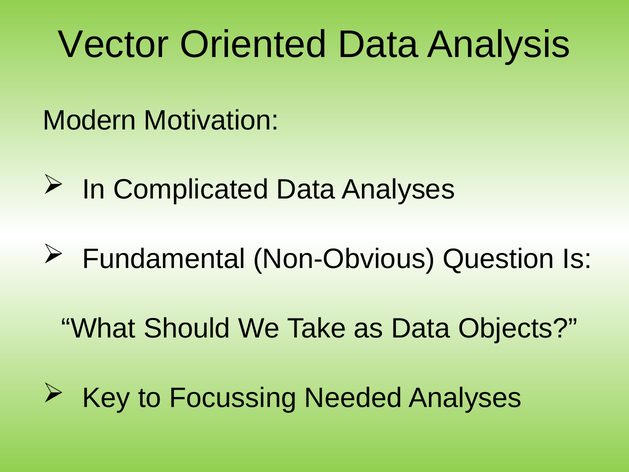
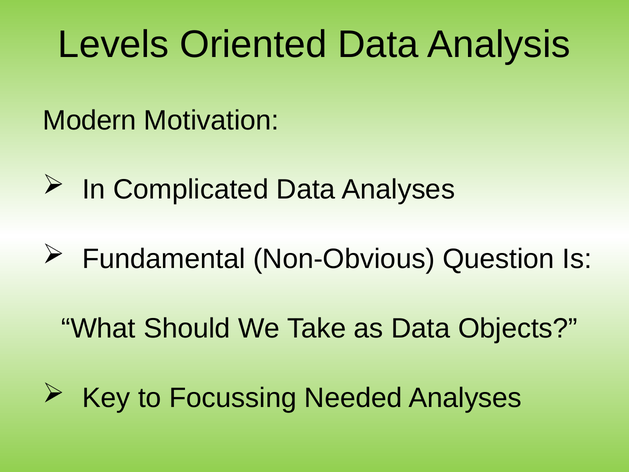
Vector: Vector -> Levels (113, 45)
